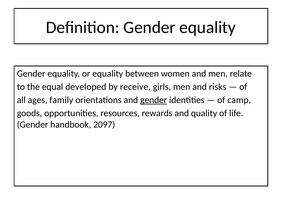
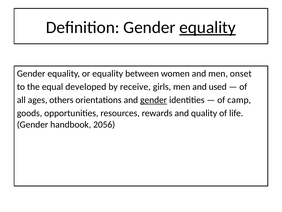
equality underline: none -> present (208, 27)
relate: relate -> onset (241, 74)
risks: risks -> used (218, 87)
family: family -> others (61, 100)
2097: 2097 -> 2056 (104, 124)
